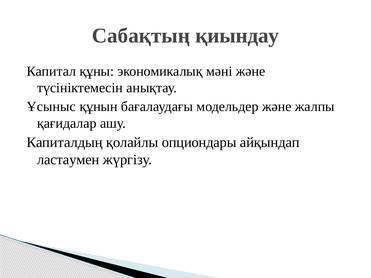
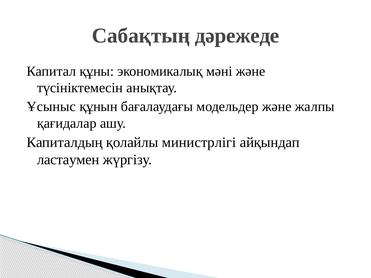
қиындау: қиындау -> дәрежеде (237, 36)
опциондары: опциондары -> министрлігі (199, 143)
